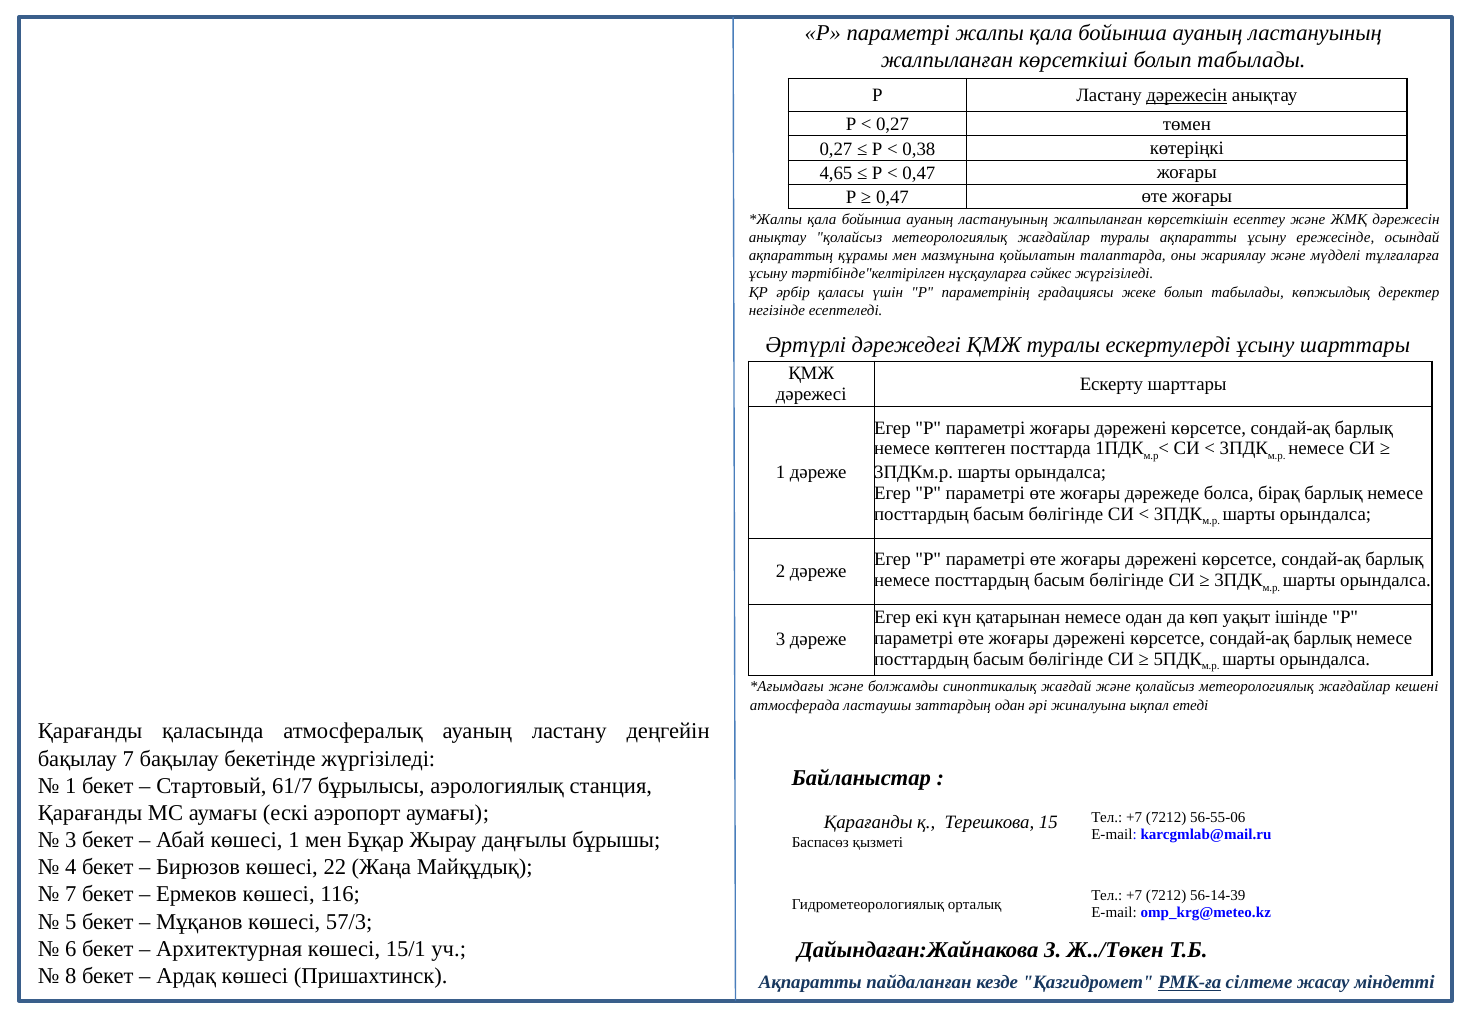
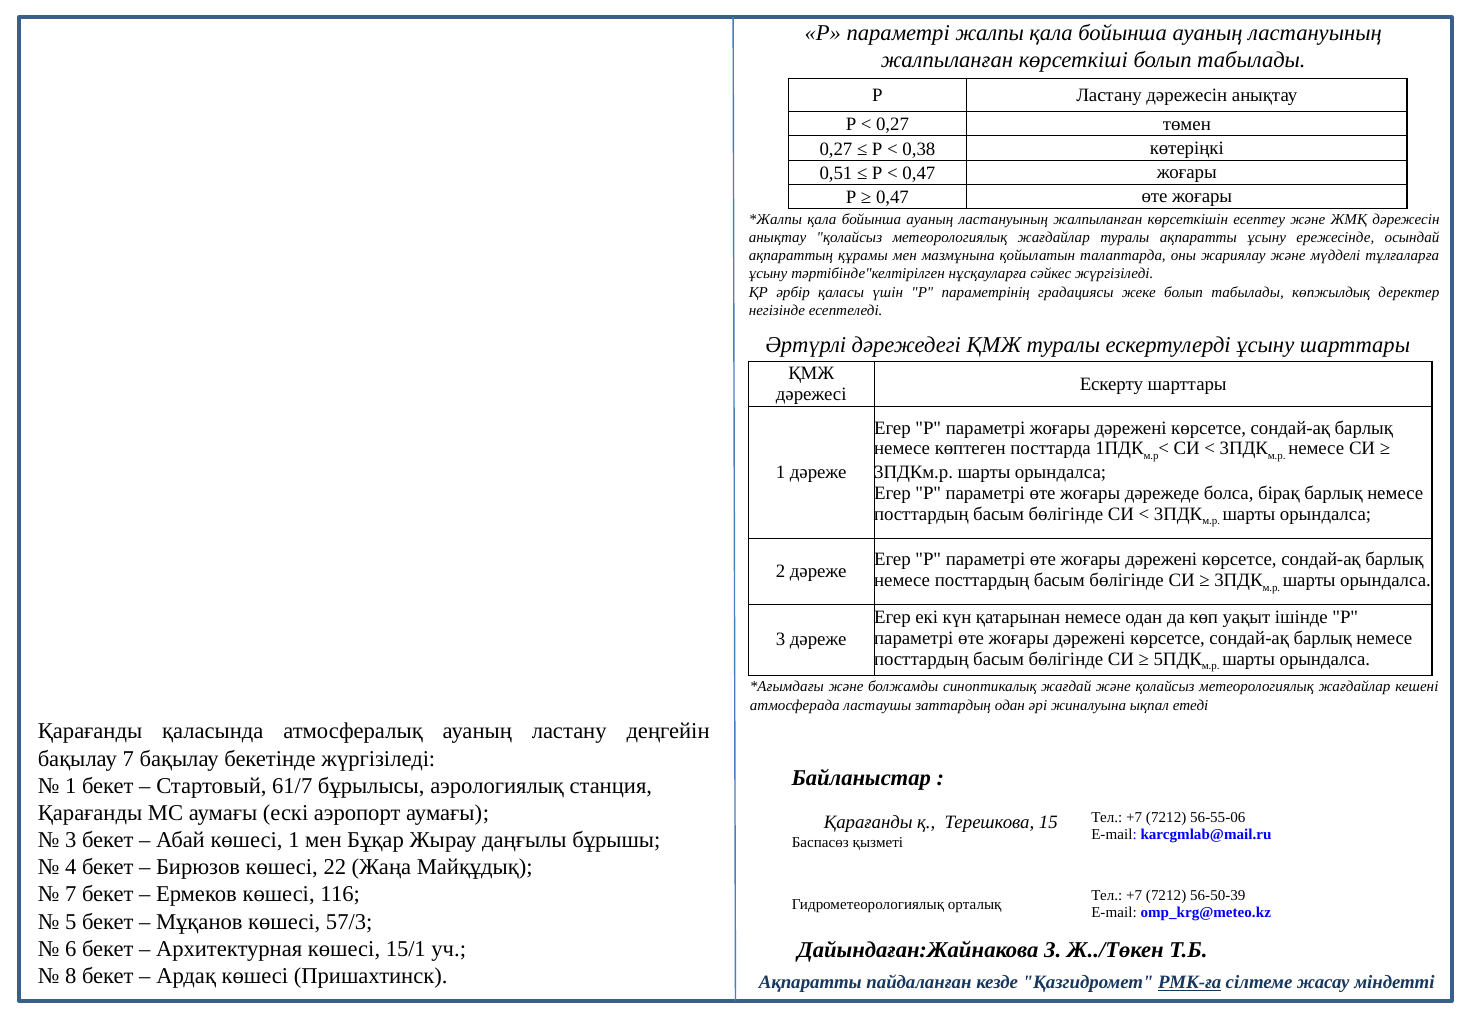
дәрежесін underline: present -> none (1187, 95)
4,65: 4,65 -> 0,51 (836, 173)
56-14-39: 56-14-39 -> 56-50-39 (1218, 896)
